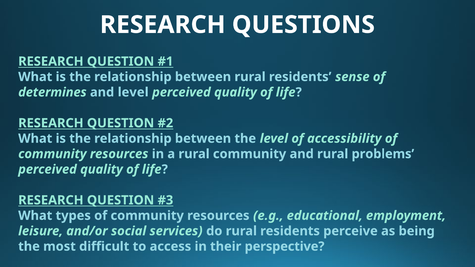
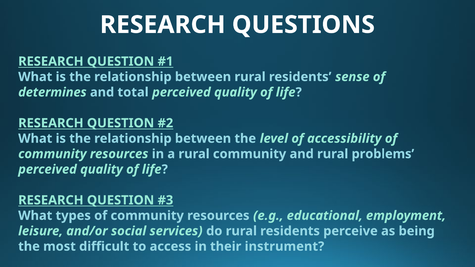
and level: level -> total (133, 92)
perspective: perspective -> instrument (284, 247)
